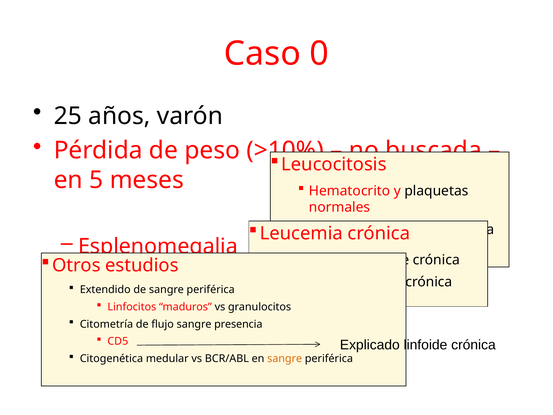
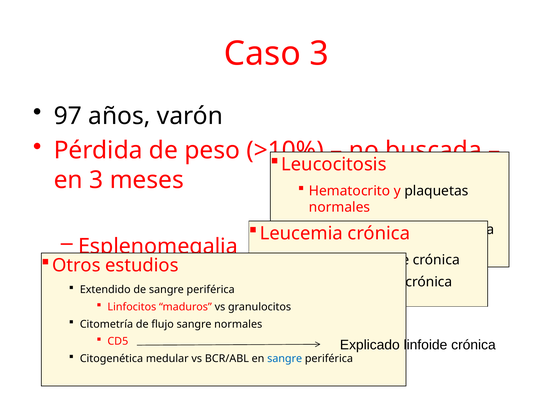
Caso 0: 0 -> 3 (319, 54)
25: 25 -> 97 (68, 116)
en 5: 5 -> 3 (96, 180)
sangre presencia: presencia -> normales (238, 324)
sangre colour: orange -> blue (285, 358)
